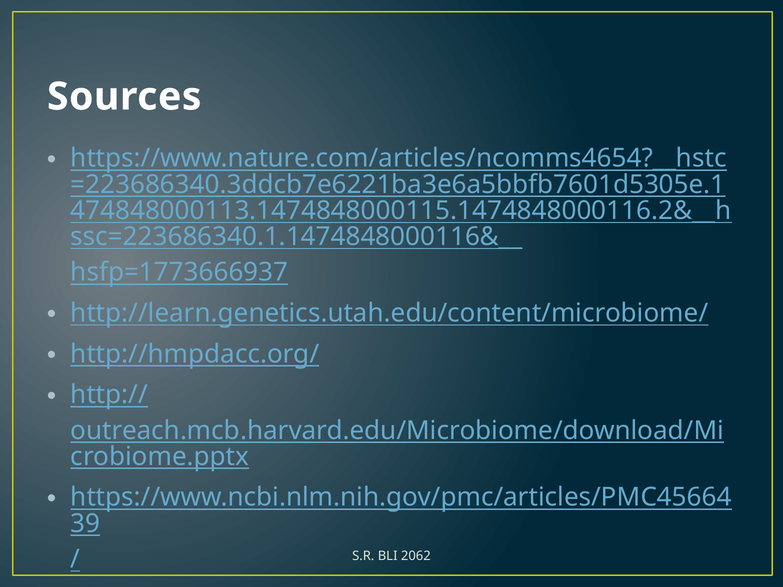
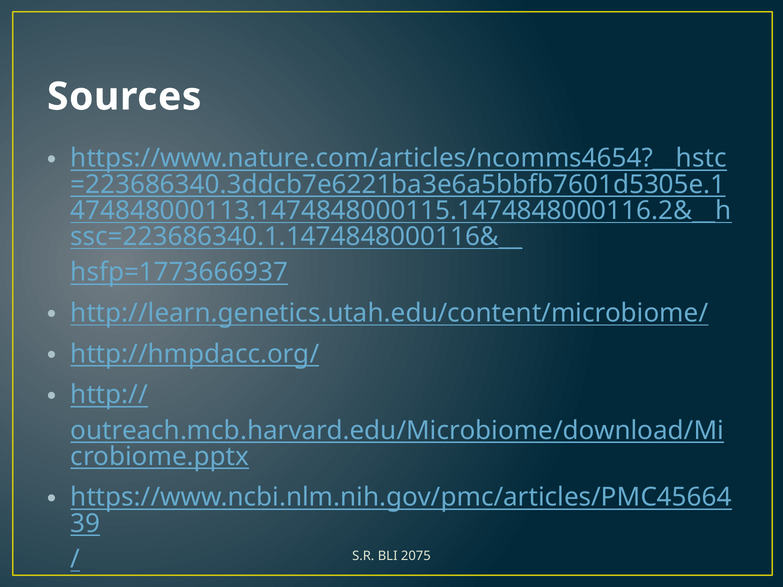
2062: 2062 -> 2075 (416, 556)
